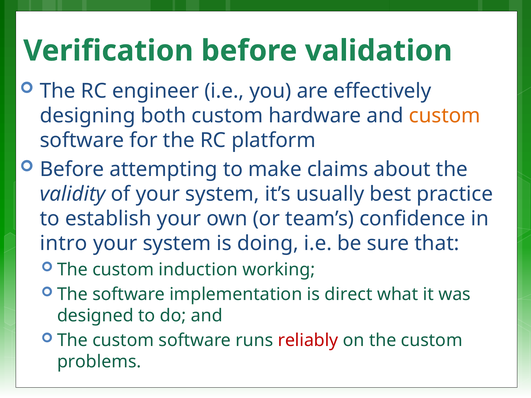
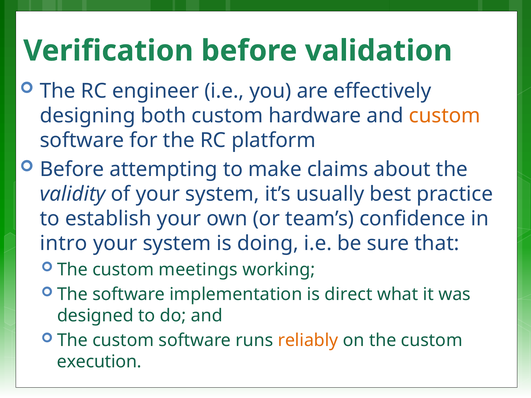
induction: induction -> meetings (198, 270)
reliably colour: red -> orange (308, 341)
problems: problems -> execution (99, 362)
